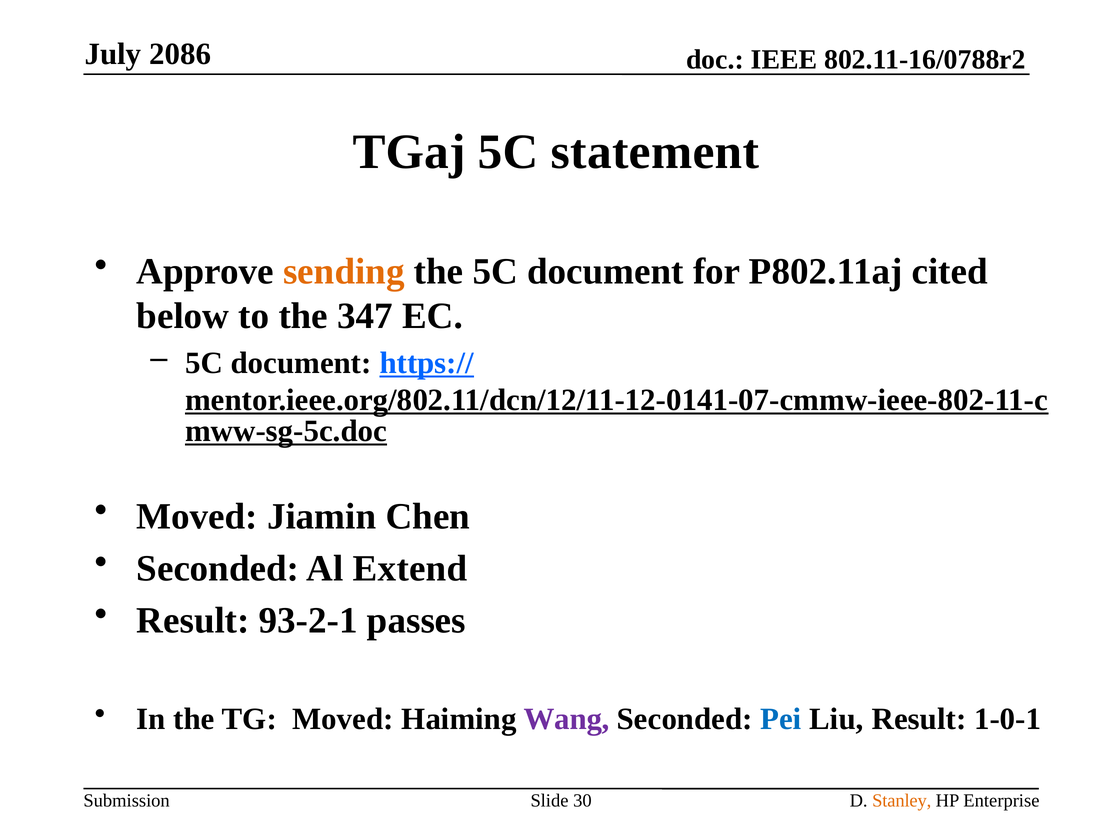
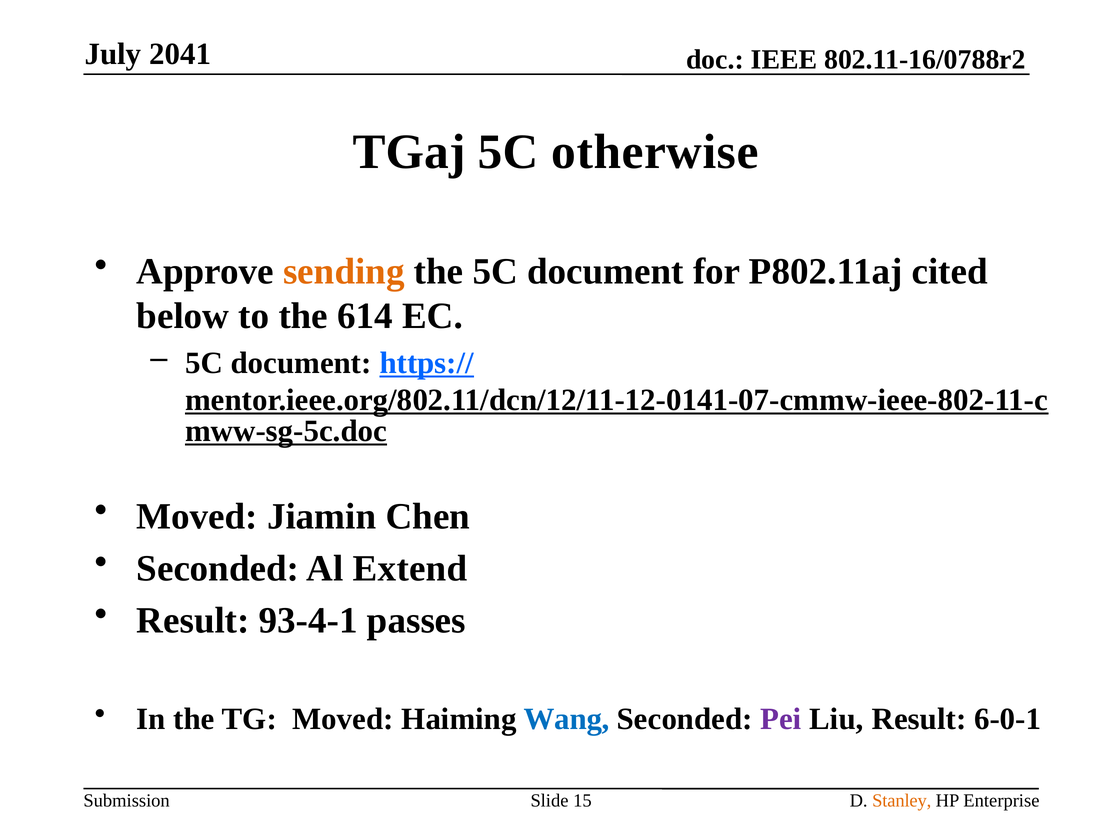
2086: 2086 -> 2041 (180, 54)
statement: statement -> otherwise (655, 152)
347: 347 -> 614 (365, 316)
93-2-1: 93-2-1 -> 93-4-1 (308, 620)
Wang colour: purple -> blue (567, 719)
Pei colour: blue -> purple (781, 719)
1-0-1: 1-0-1 -> 6-0-1 (1008, 719)
30: 30 -> 15 (582, 801)
